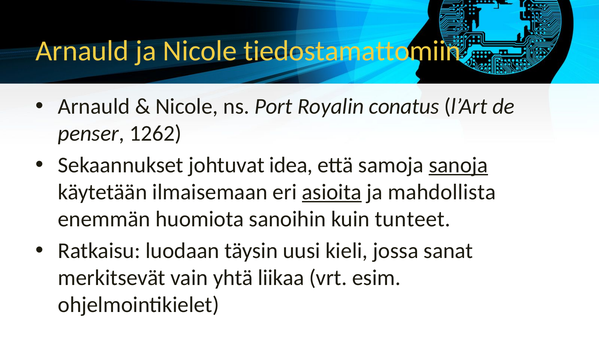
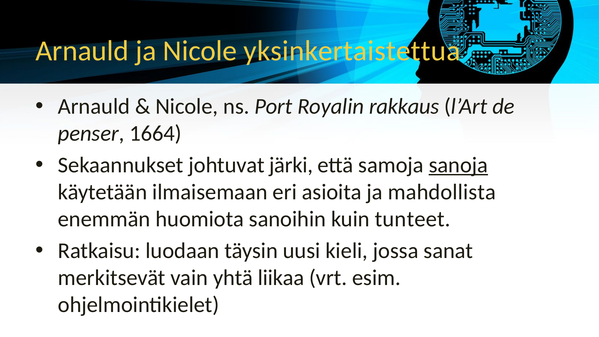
tiedostamattomiin: tiedostamattomiin -> yksinkertaistettua (352, 51)
conatus: conatus -> rakkaus (404, 106)
1262: 1262 -> 1664 (156, 133)
idea: idea -> järki (291, 165)
asioita underline: present -> none (332, 192)
